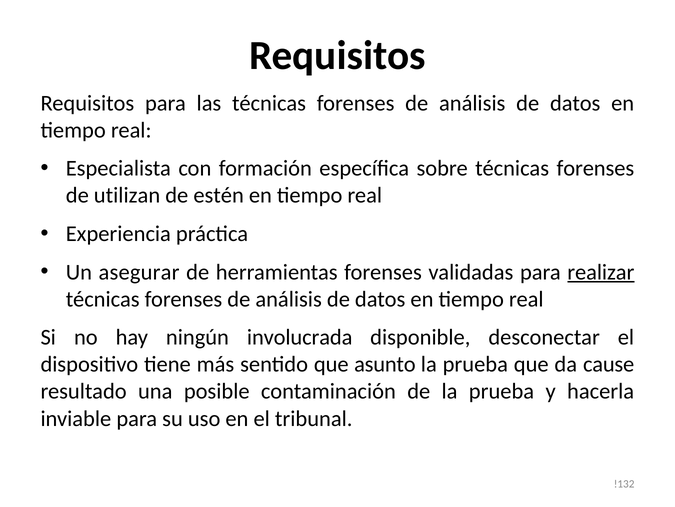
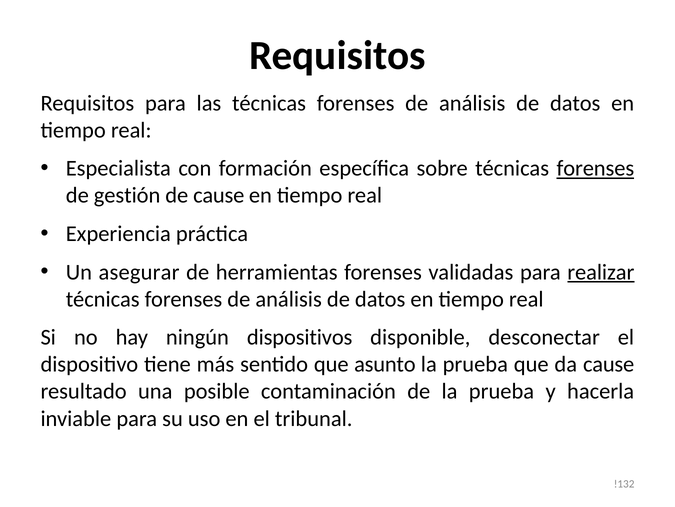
forenses underline: none -> present (595, 168)
utilizan: utilizan -> gestión (127, 195)
de estén: estén -> cause (219, 195)
involucrada: involucrada -> dispositivos (300, 337)
